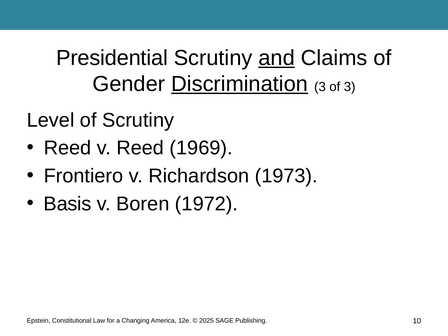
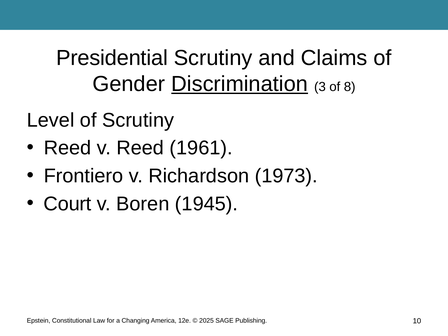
and underline: present -> none (277, 58)
of 3: 3 -> 8 (350, 87)
1969: 1969 -> 1961 (201, 148)
Basis: Basis -> Court (68, 204)
1972: 1972 -> 1945 (207, 204)
